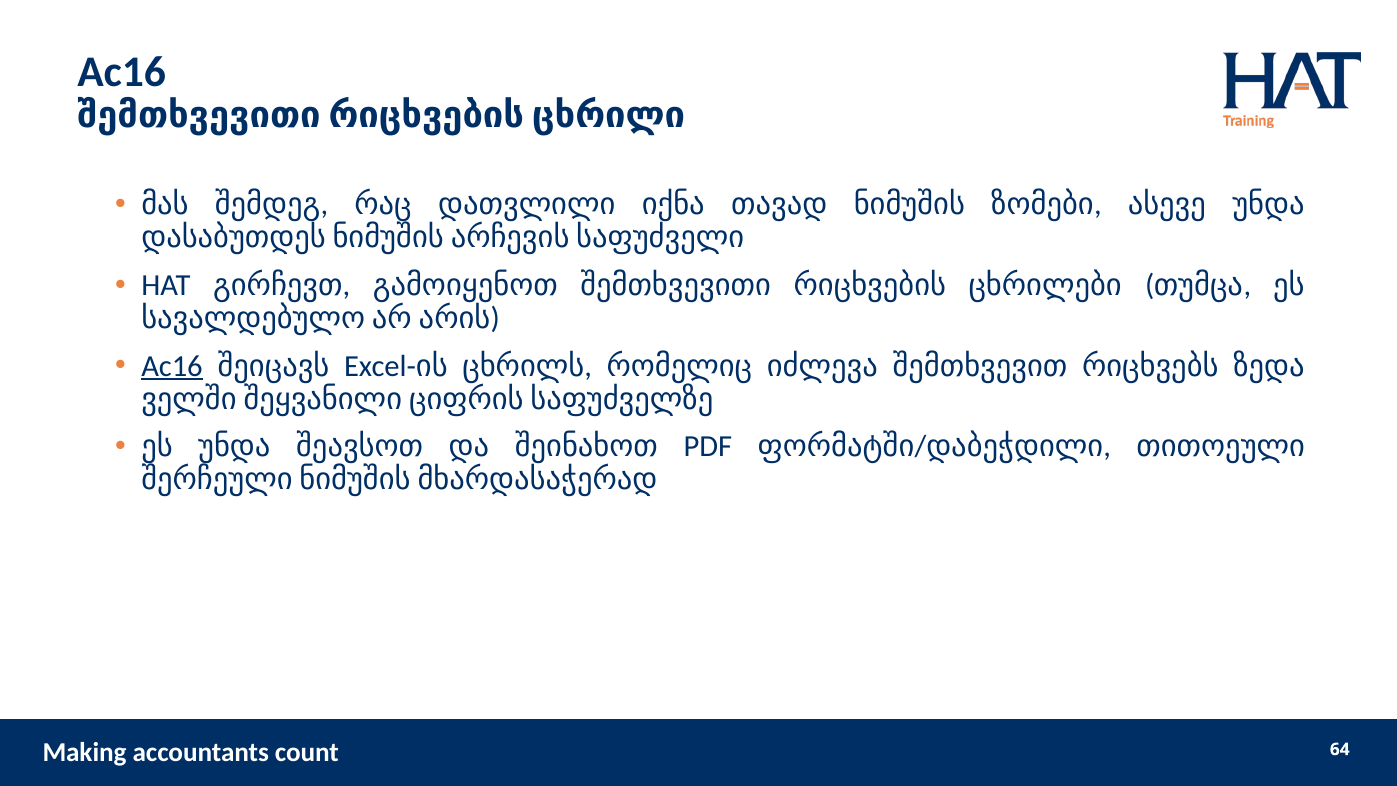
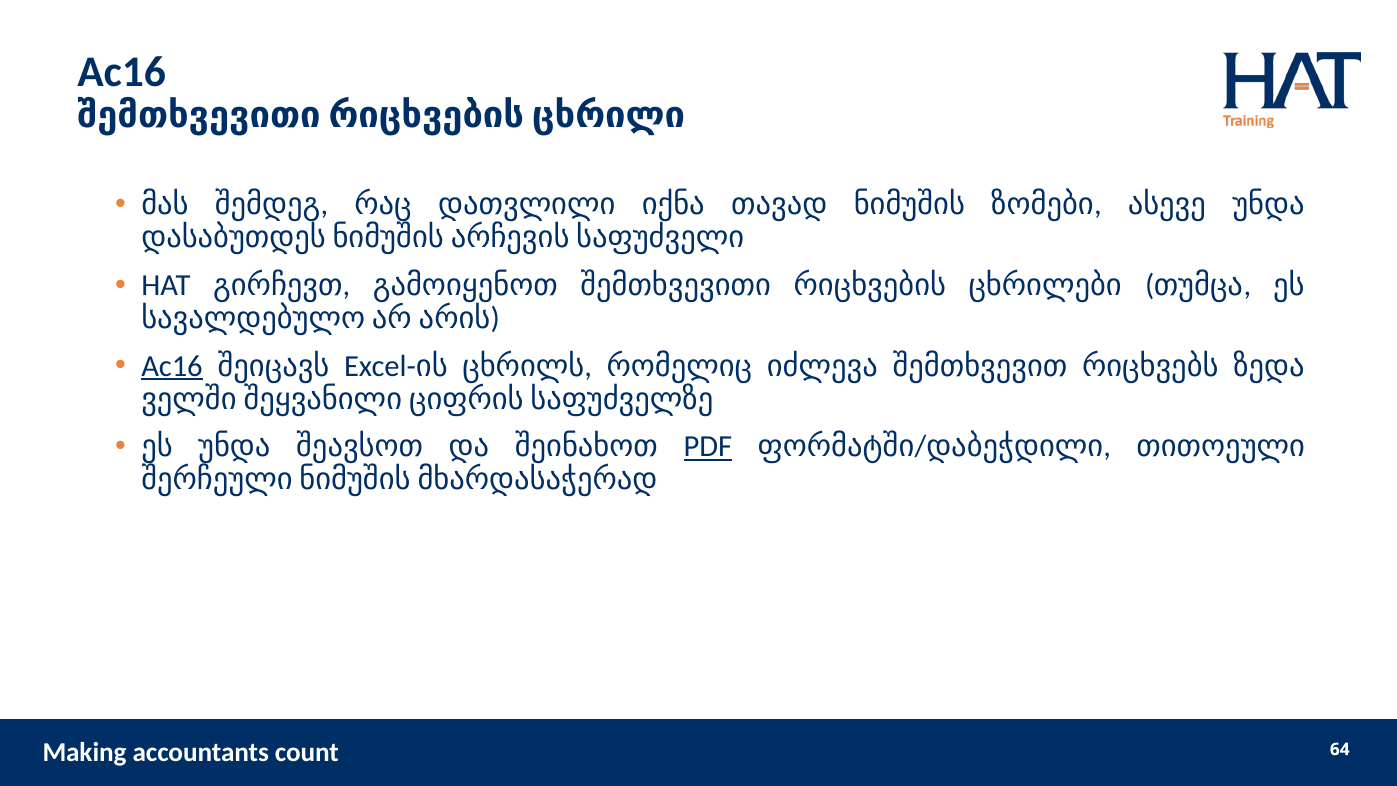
PDF underline: none -> present (708, 447)
